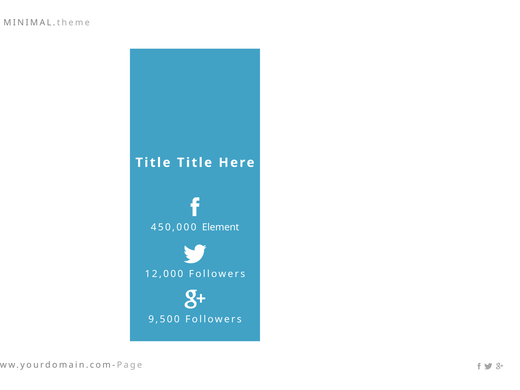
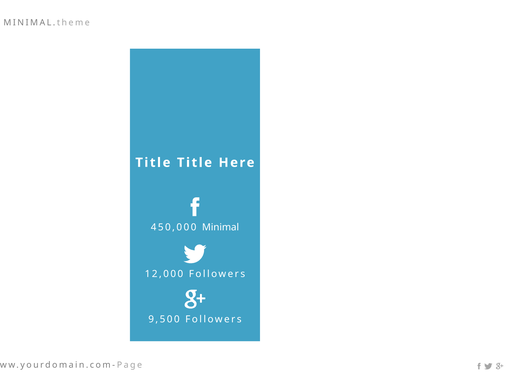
Element: Element -> Minimal (221, 227)
